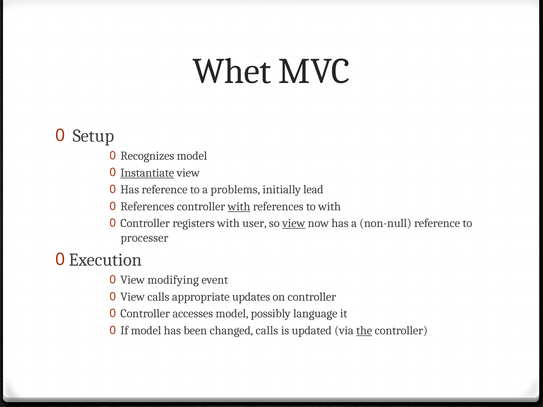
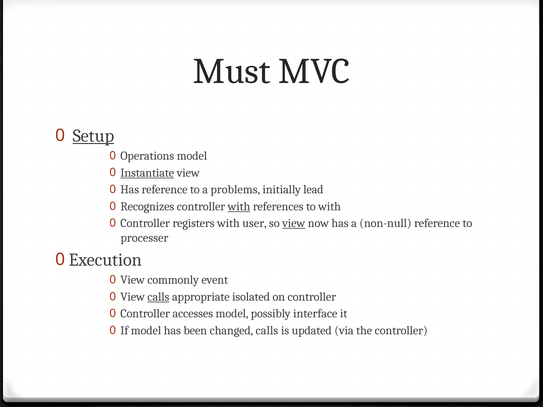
Whet: Whet -> Must (232, 71)
Setup underline: none -> present (93, 136)
Recognizes: Recognizes -> Operations (147, 156)
References: References -> Recognizes (147, 207)
modifying: modifying -> commonly (173, 280)
calls underline: none -> present (158, 297)
updates: updates -> isolated (251, 297)
language: language -> interface (315, 314)
the underline: present -> none (364, 331)
